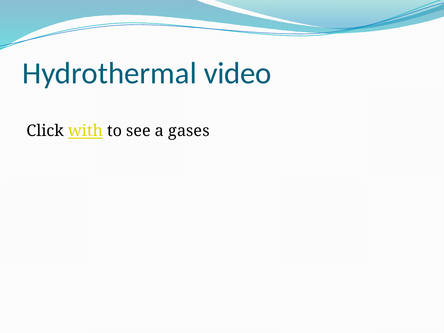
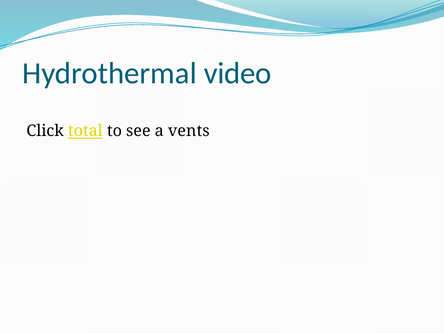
with: with -> total (85, 131)
gases: gases -> vents (189, 131)
